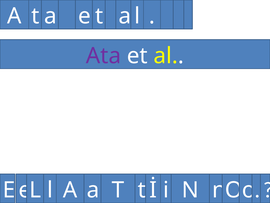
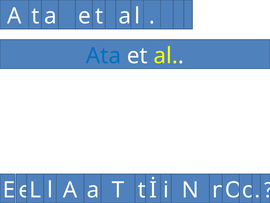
Ata colour: purple -> blue (104, 56)
